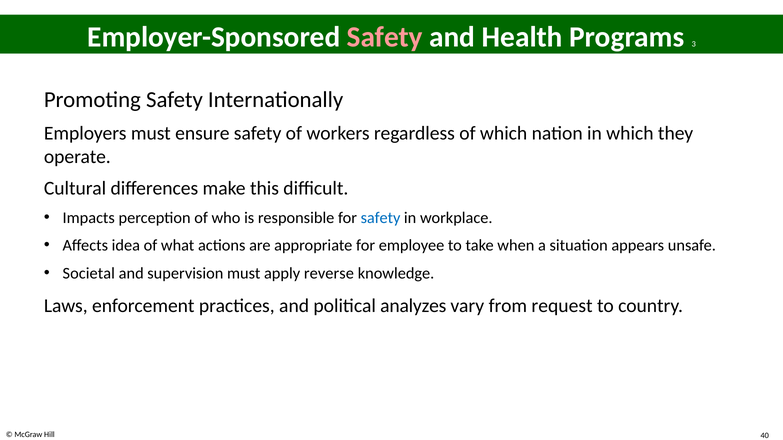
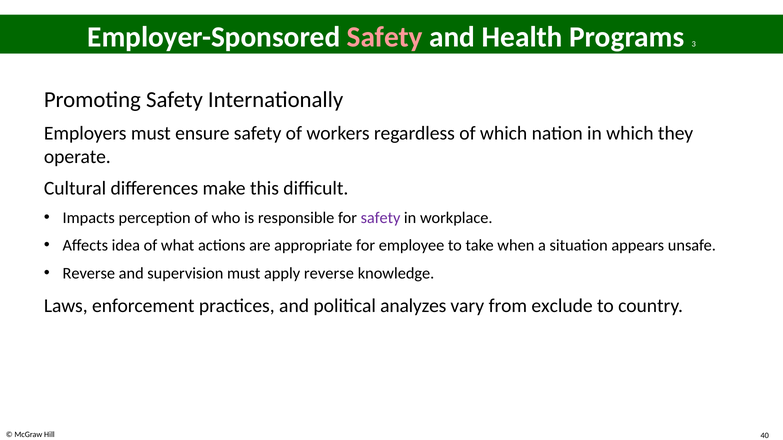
safety colour: blue -> purple (381, 218)
Societal: Societal -> Reverse (89, 273)
request: request -> exclude (562, 306)
